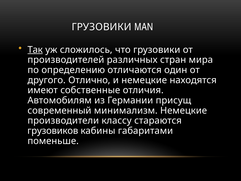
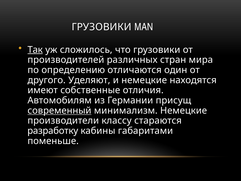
Отлично: Отлично -> Уделяют (89, 80)
современный underline: none -> present (59, 110)
грузовиков: грузовиков -> разработку (53, 131)
